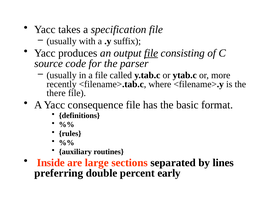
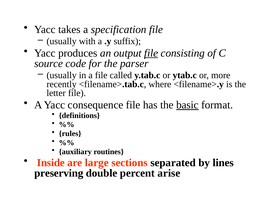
there: there -> letter (56, 93)
basic underline: none -> present (187, 105)
preferring: preferring -> preserving (59, 173)
early: early -> arise (169, 173)
